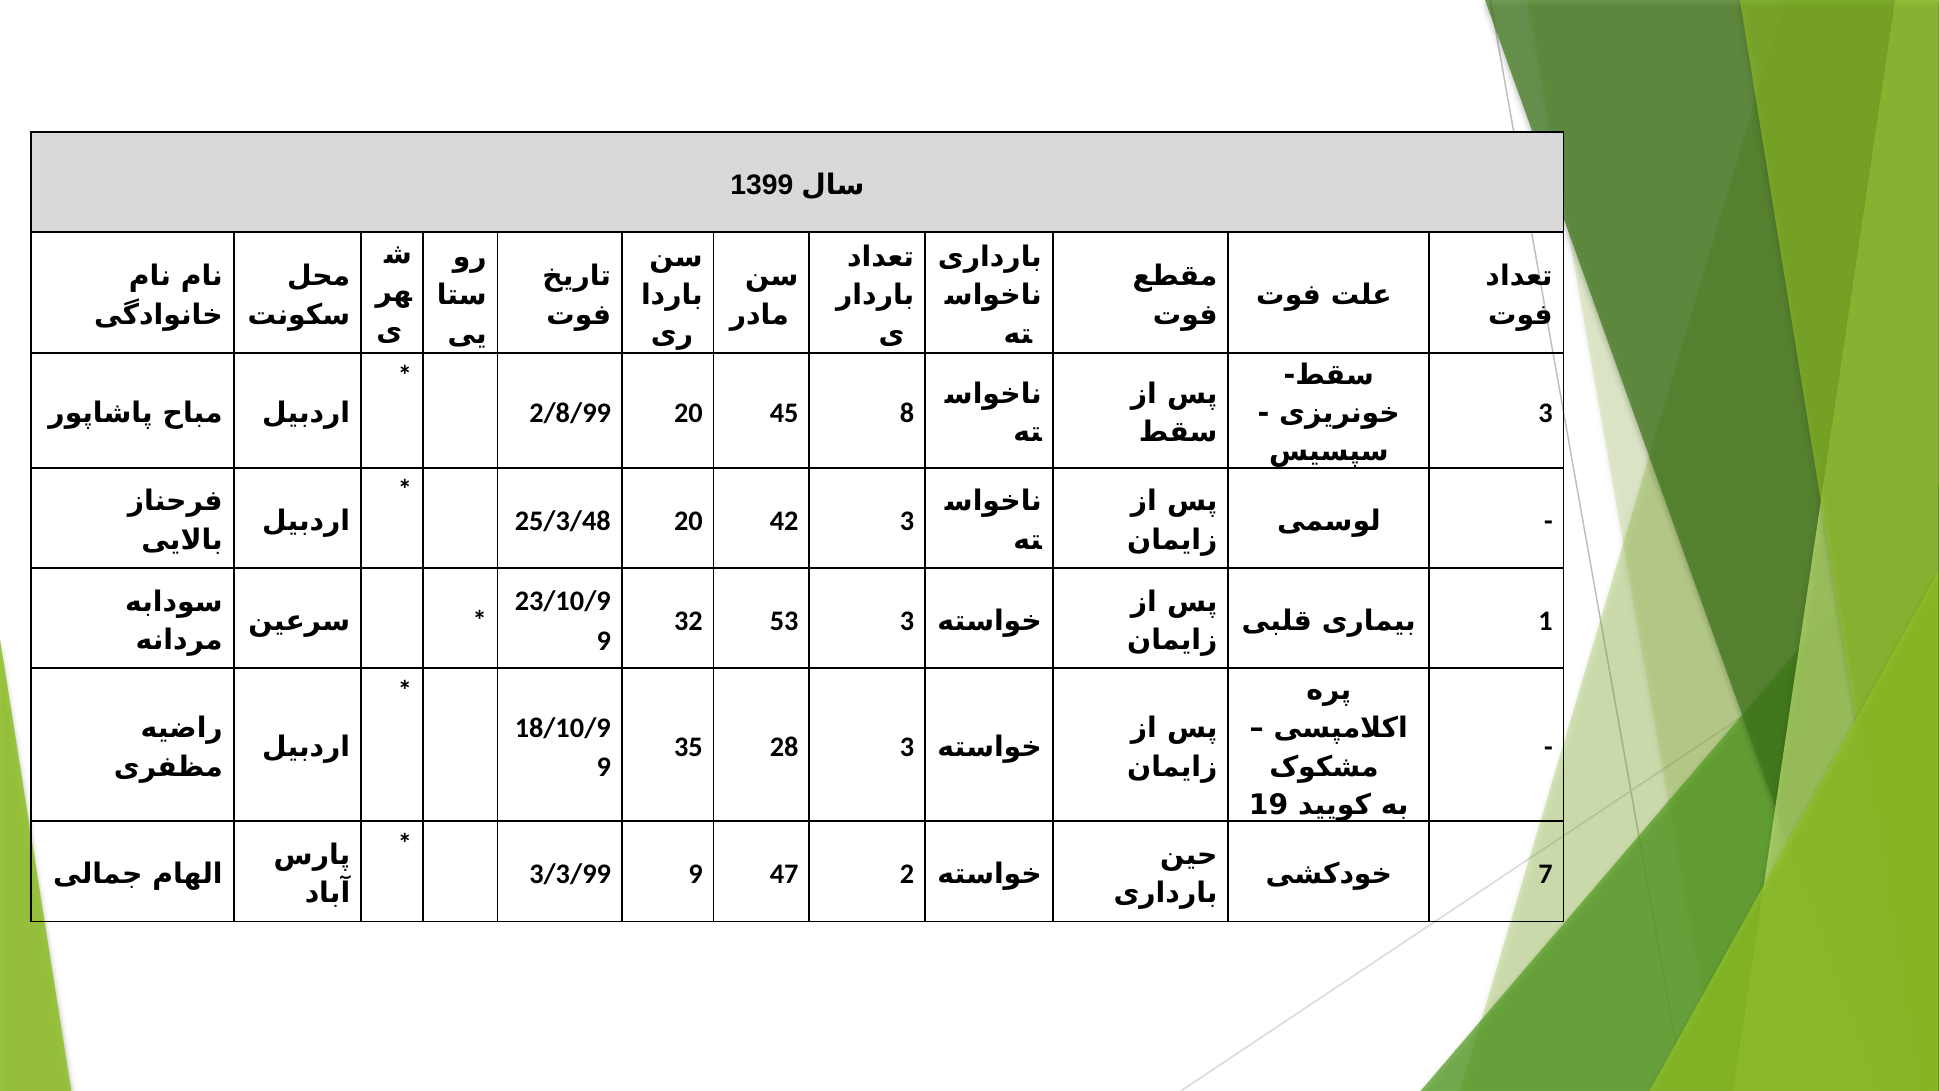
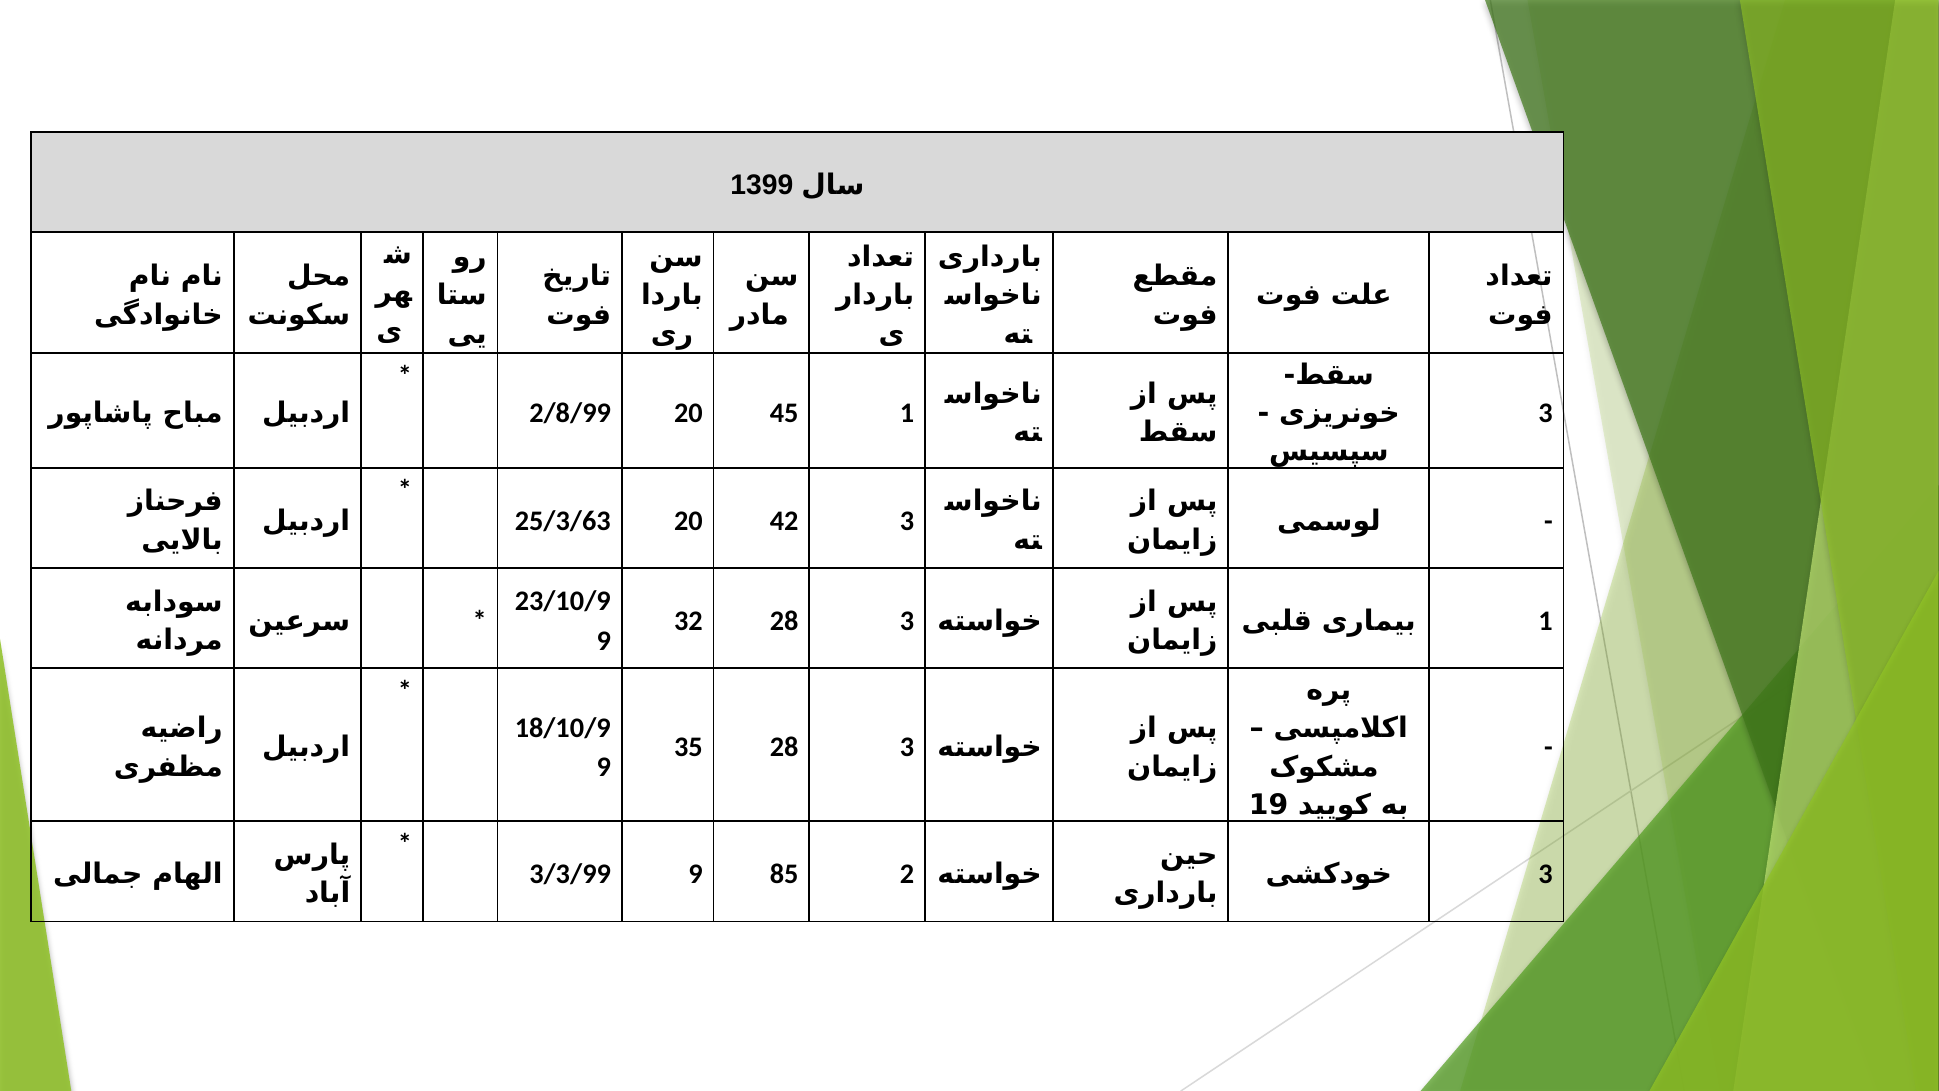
45 8: 8 -> 1 (907, 413)
25/3/48: 25/3/48 -> 25/3/63 (563, 521)
32 53: 53 -> 28 (784, 621)
7: 7 -> 3 (1545, 874)
47: 47 -> 85 (784, 874)
